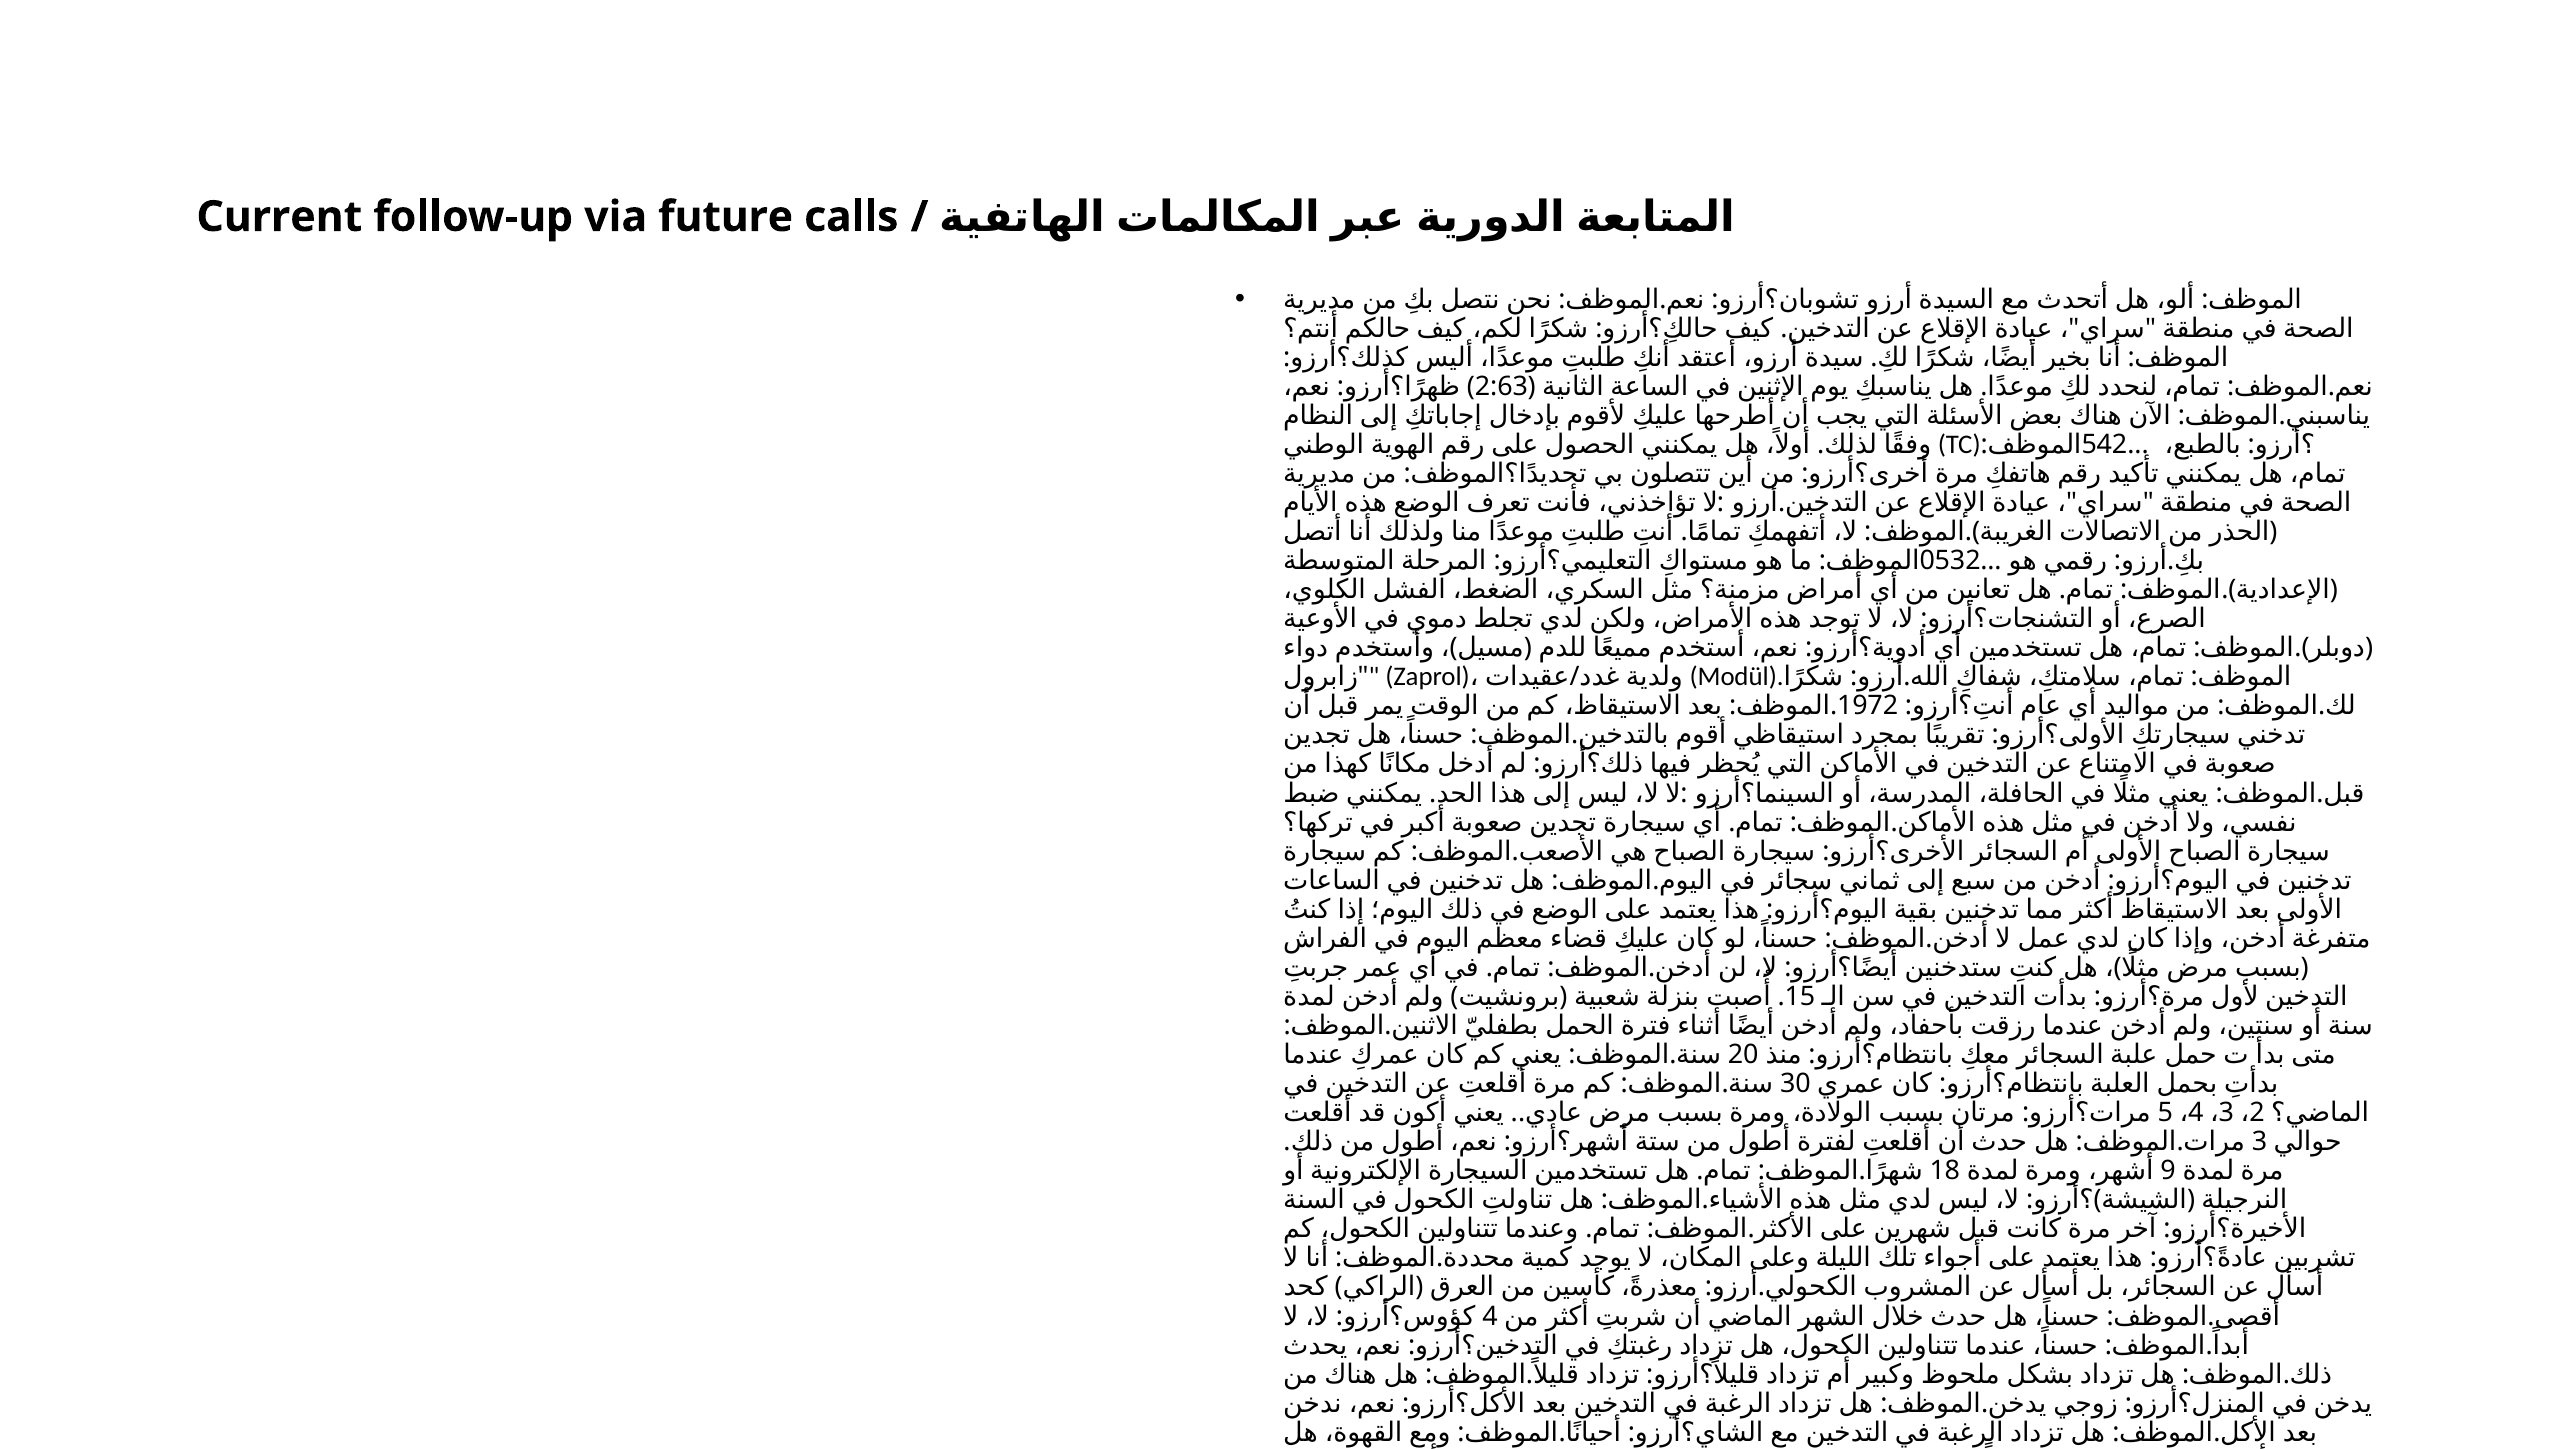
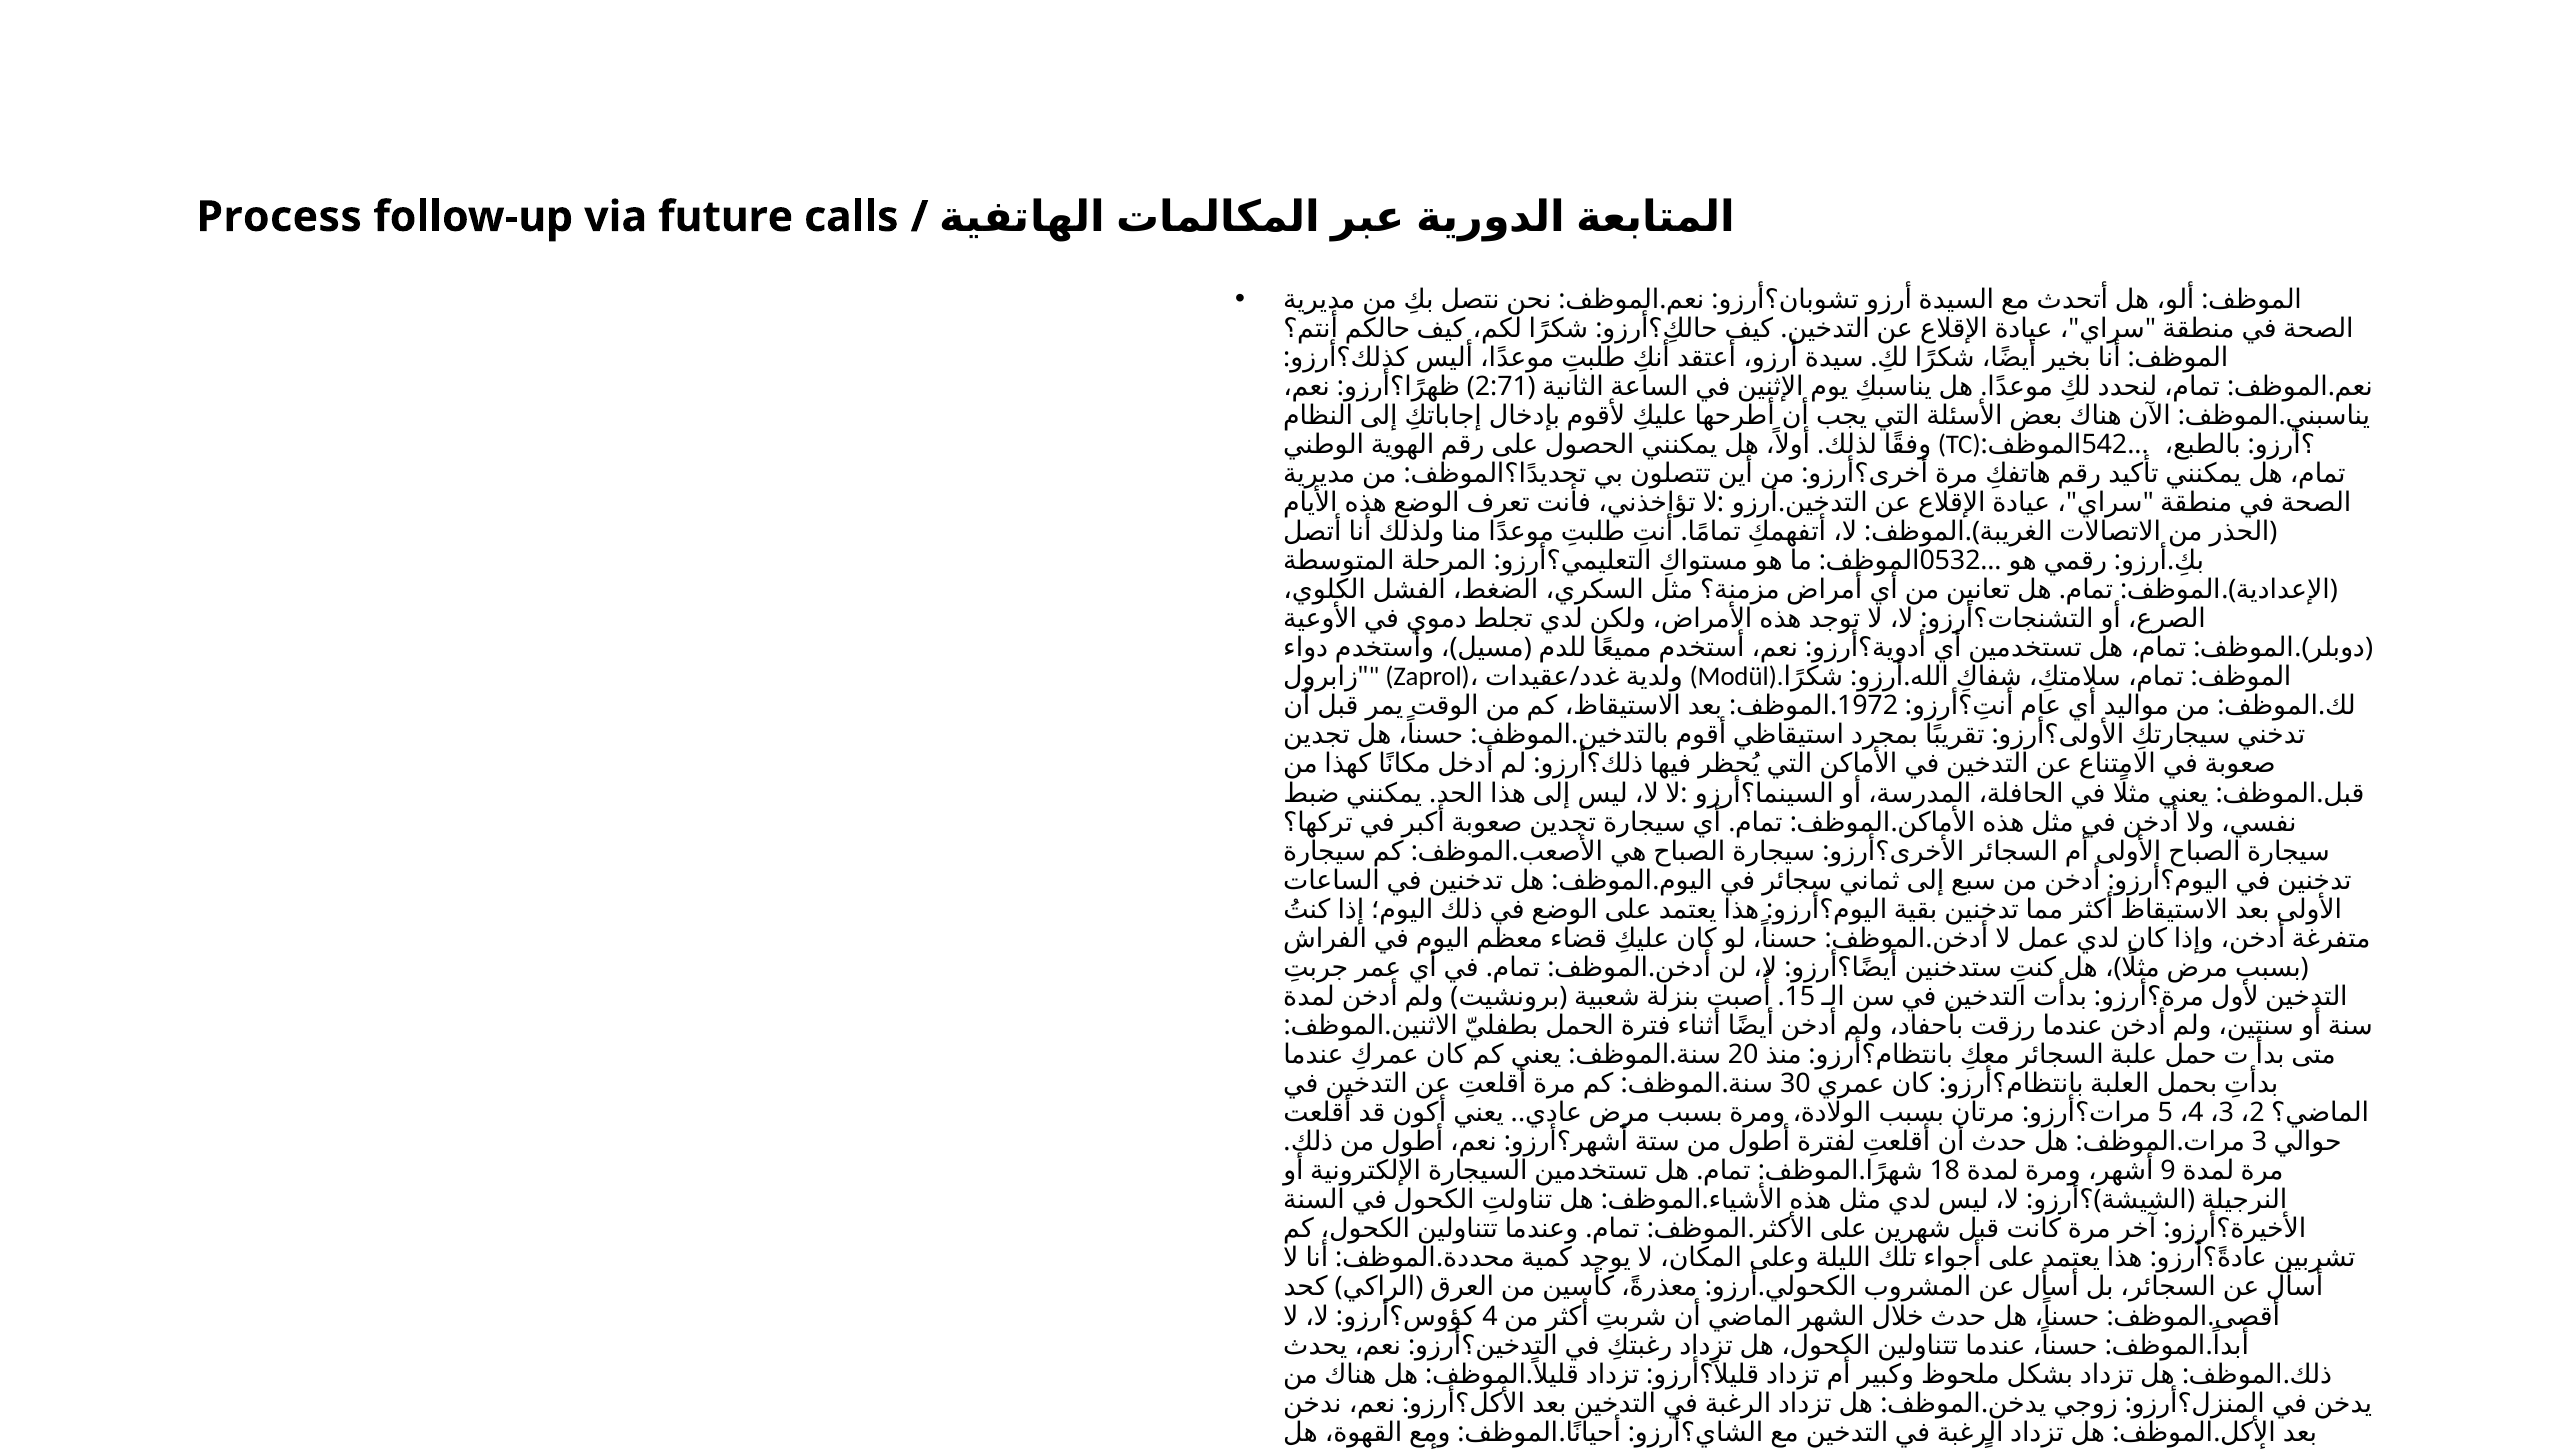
Current: Current -> Process (279, 217)
2:63: 2:63 -> 2:71 (1501, 386)
